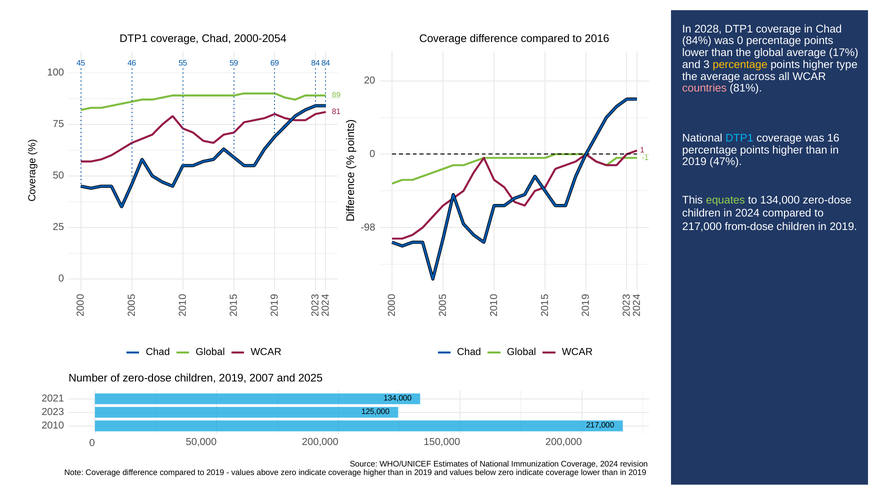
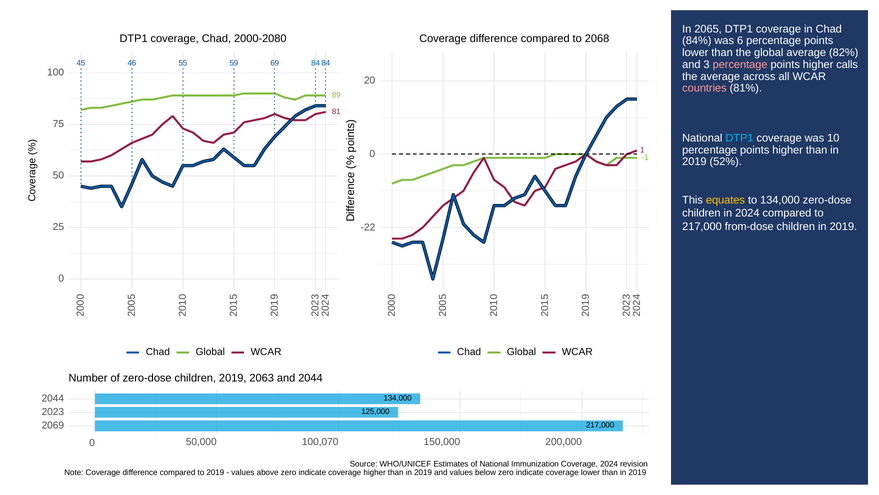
2028: 2028 -> 2065 (708, 29)
2000-2054: 2000-2054 -> 2000-2080 (260, 39)
2016: 2016 -> 2068 (597, 39)
was 0: 0 -> 6 (740, 41)
17%: 17% -> 82% (844, 53)
percentage colour: yellow -> pink (740, 64)
type: type -> calls (847, 64)
16: 16 -> 10 (833, 138)
47%: 47% -> 52% (726, 162)
equates colour: light green -> yellow (725, 200)
-98: -98 -> -22 (368, 227)
2007: 2007 -> 2063 (262, 378)
and 2025: 2025 -> 2044 (310, 378)
2021: 2021 -> 2044 (53, 398)
2010: 2010 -> 2069 (53, 425)
50,000 200,000: 200,000 -> 100,070 (320, 442)
